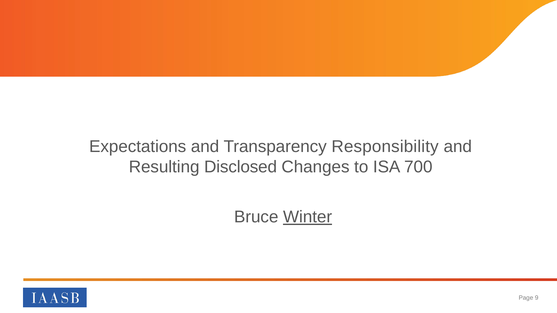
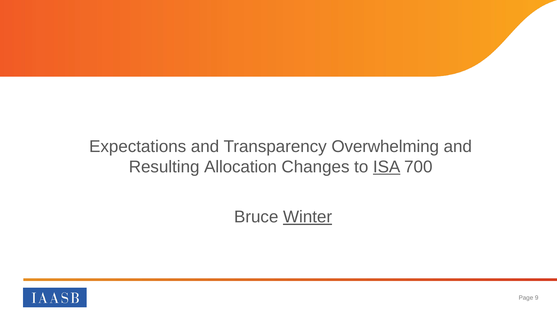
Responsibility: Responsibility -> Overwhelming (385, 147)
Disclosed: Disclosed -> Allocation (241, 167)
ISA underline: none -> present (387, 167)
